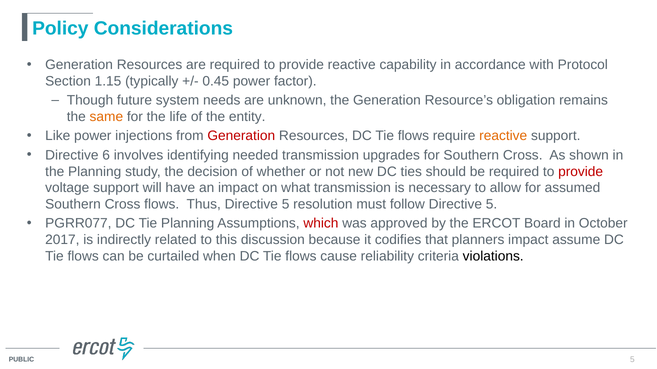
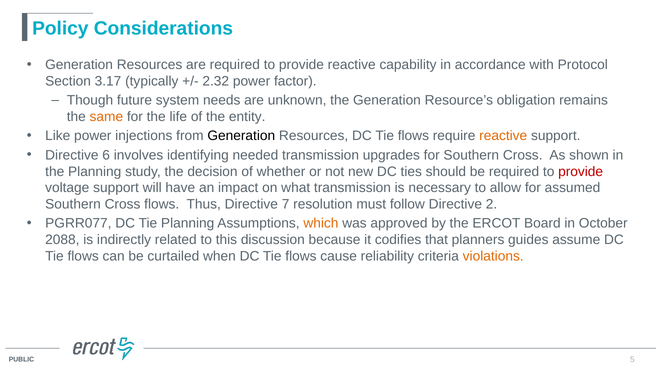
1.15: 1.15 -> 3.17 (108, 81)
0.45: 0.45 -> 2.32 (216, 81)
Generation colour: red -> black (241, 136)
Thus Directive 5: 5 -> 7 (286, 205)
follow Directive 5: 5 -> 2 (492, 205)
which colour: red -> orange (321, 224)
2017: 2017 -> 2088 (62, 240)
planners impact: impact -> guides (528, 240)
violations colour: black -> orange (493, 257)
